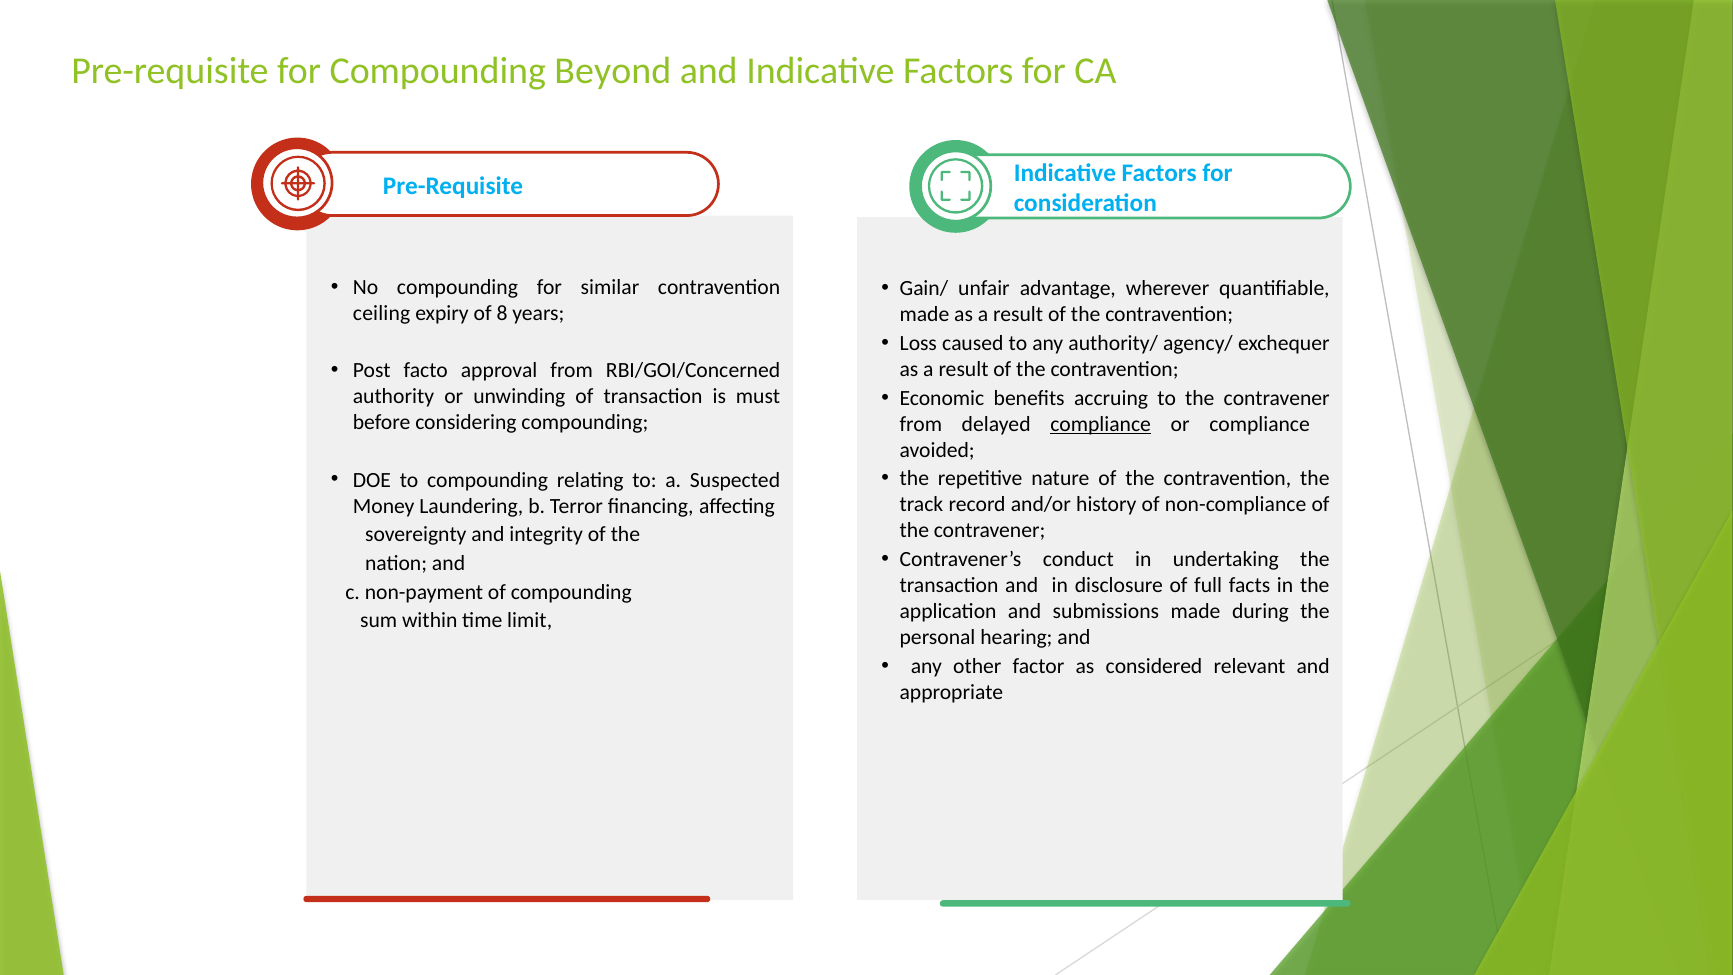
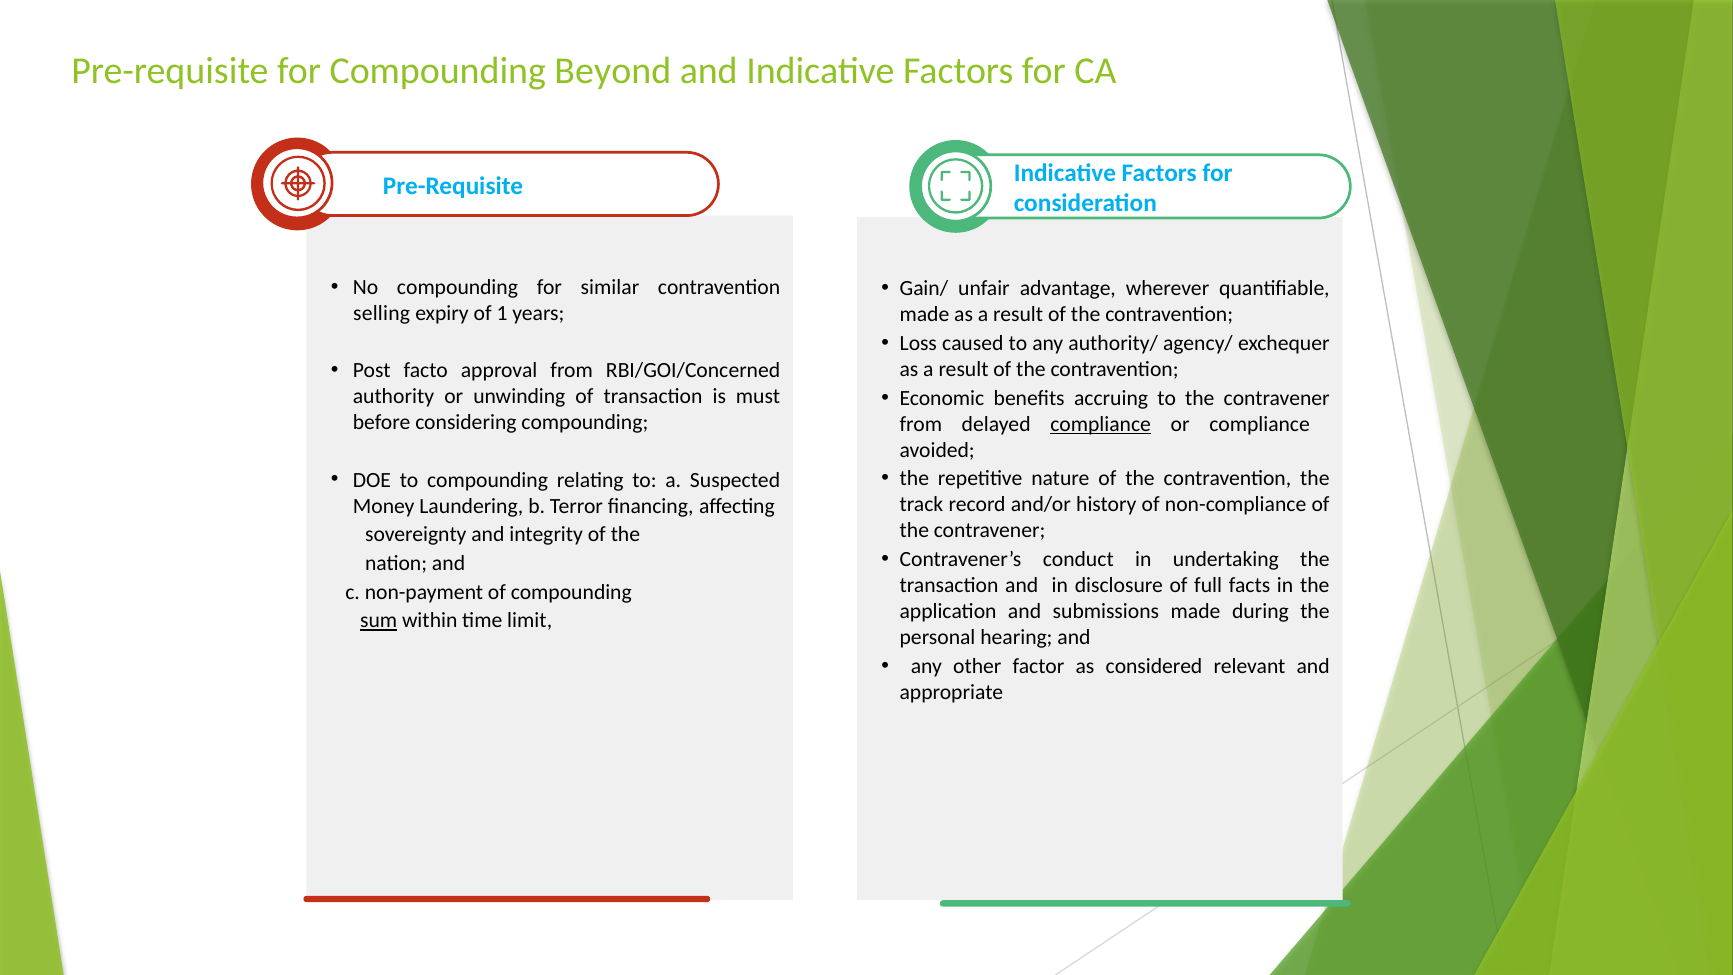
ceiling: ceiling -> selling (382, 313)
8: 8 -> 1 (502, 313)
sum underline: none -> present (379, 621)
